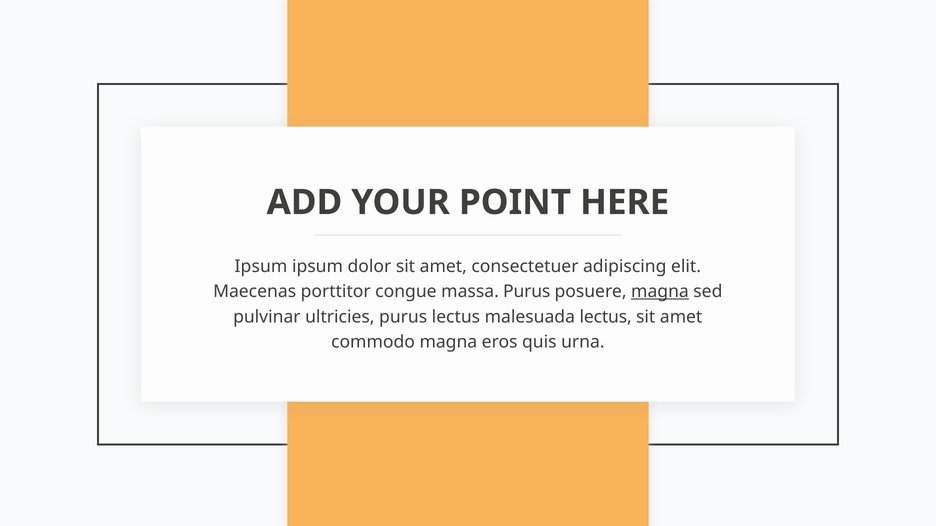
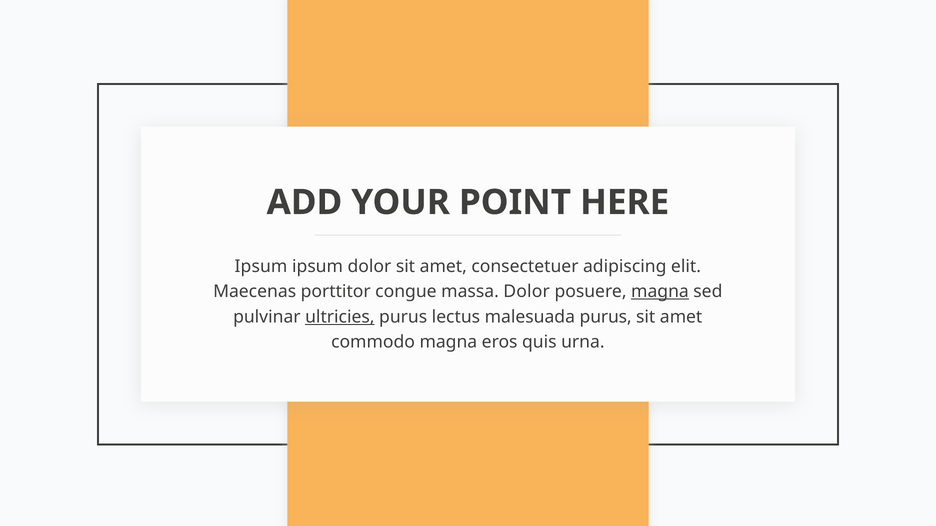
massa Purus: Purus -> Dolor (527, 292)
ultricies underline: none -> present (340, 317)
malesuada lectus: lectus -> purus (606, 317)
